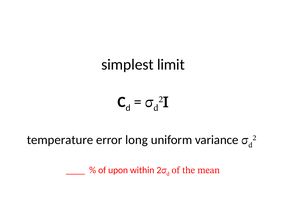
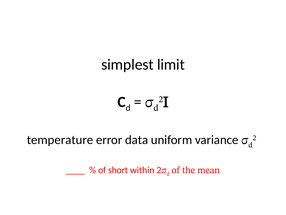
long: long -> data (137, 140)
upon: upon -> short (118, 170)
